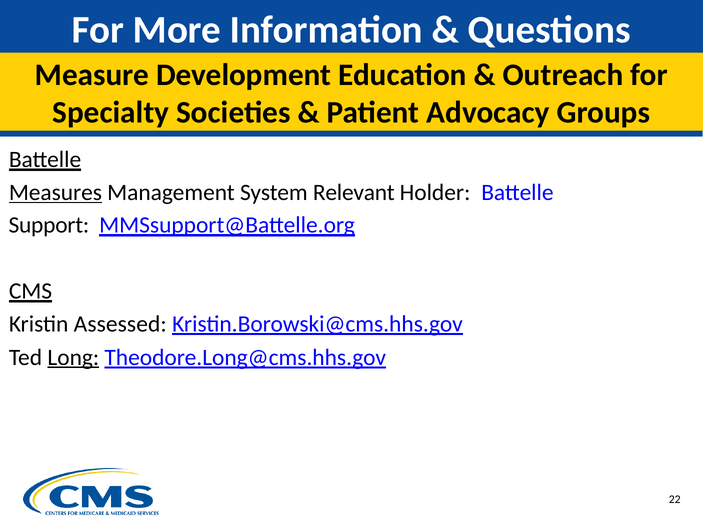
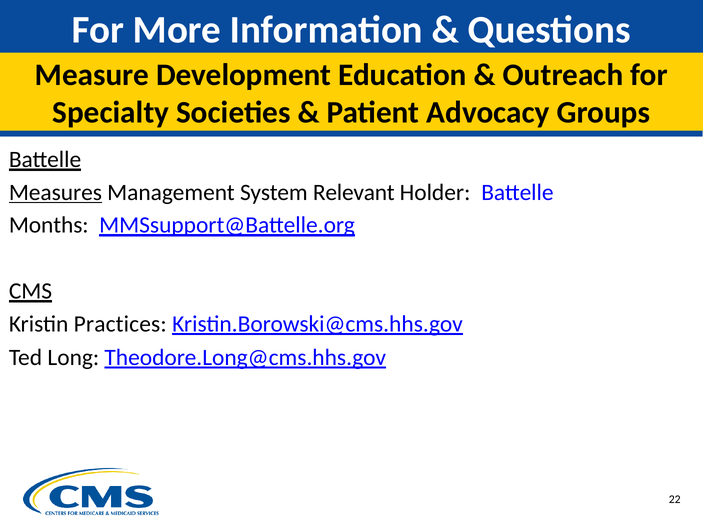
Support: Support -> Months (49, 225)
Assessed: Assessed -> Practices (120, 324)
Long underline: present -> none (73, 357)
